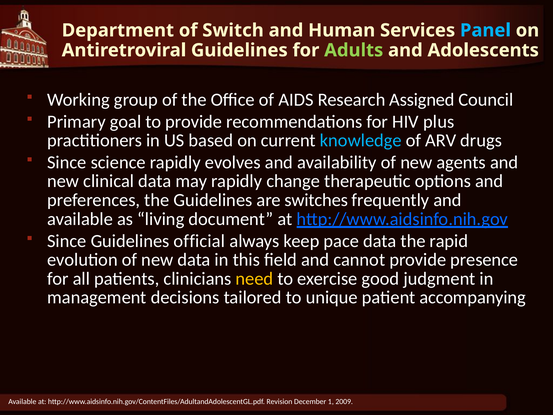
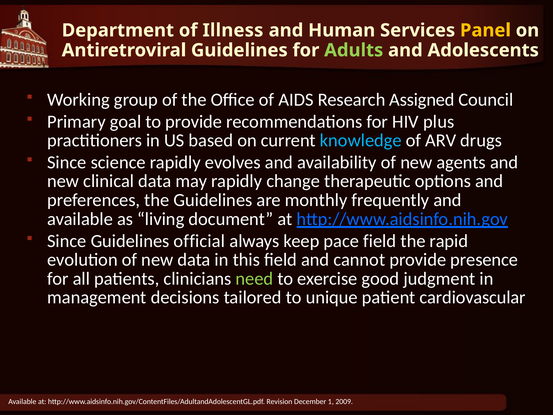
Switch: Switch -> Illness (233, 30)
Panel colour: light blue -> yellow (485, 30)
switches: switches -> monthly (316, 200)
pace data: data -> field (380, 241)
need colour: yellow -> light green (254, 279)
accompanying: accompanying -> cardiovascular (473, 297)
